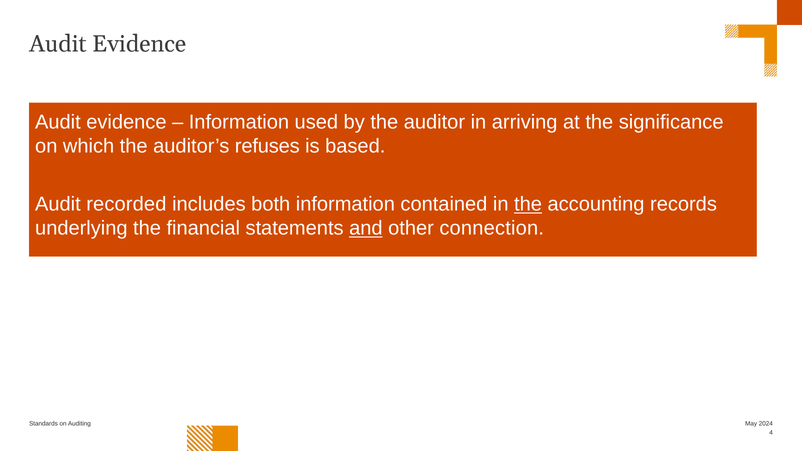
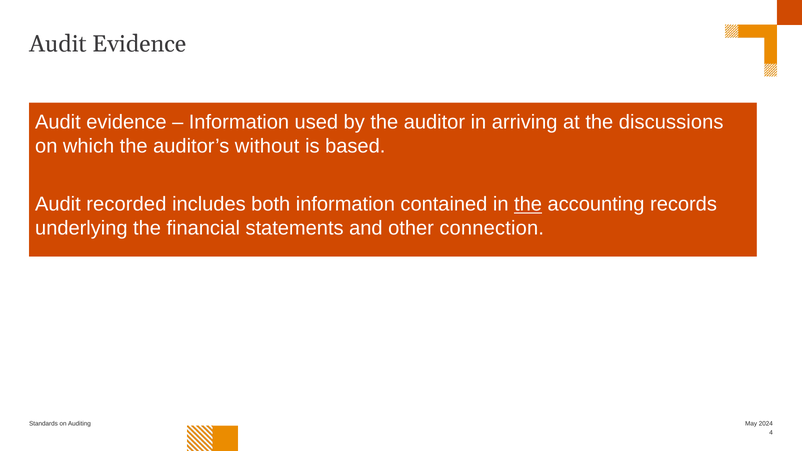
significance: significance -> discussions (671, 122)
refuses: refuses -> without (267, 146)
and underline: present -> none (366, 228)
